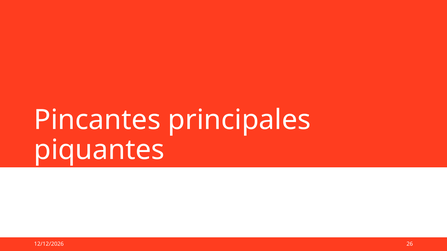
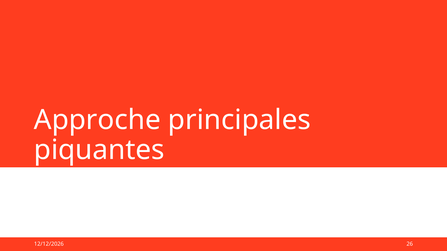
Pincantes: Pincantes -> Approche (97, 120)
